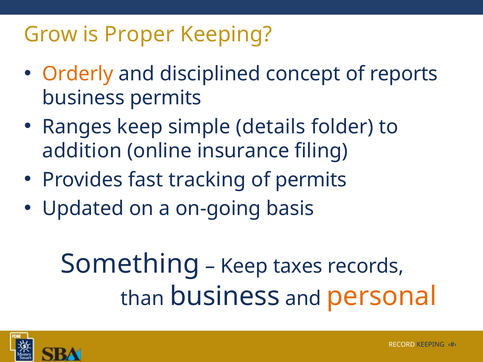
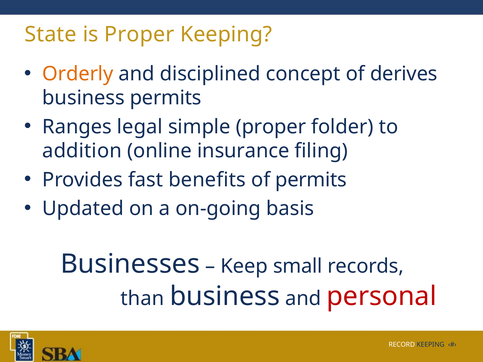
Grow: Grow -> State (51, 35)
reports: reports -> derives (404, 74)
Ranges keep: keep -> legal (140, 127)
simple details: details -> proper (271, 127)
tracking: tracking -> benefits (207, 180)
Something: Something -> Businesses (130, 264)
taxes: taxes -> small (298, 266)
personal colour: orange -> red (382, 296)
